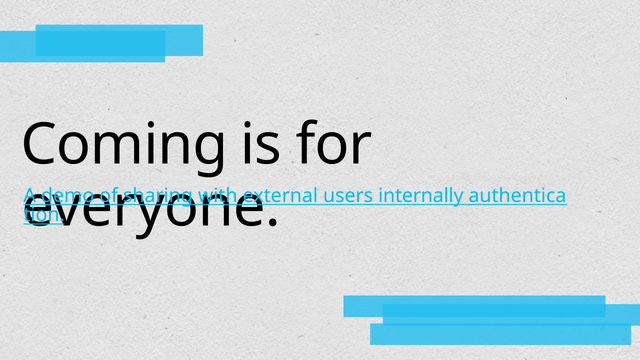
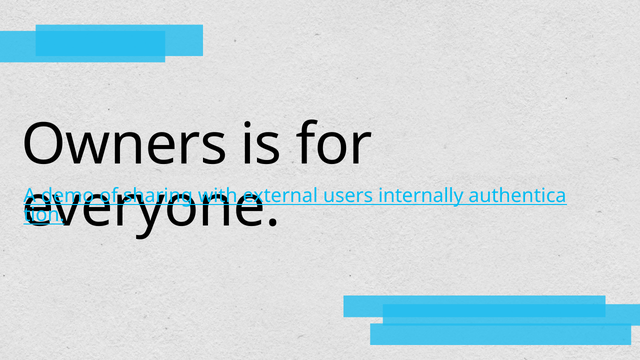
Coming: Coming -> Owners (124, 145)
